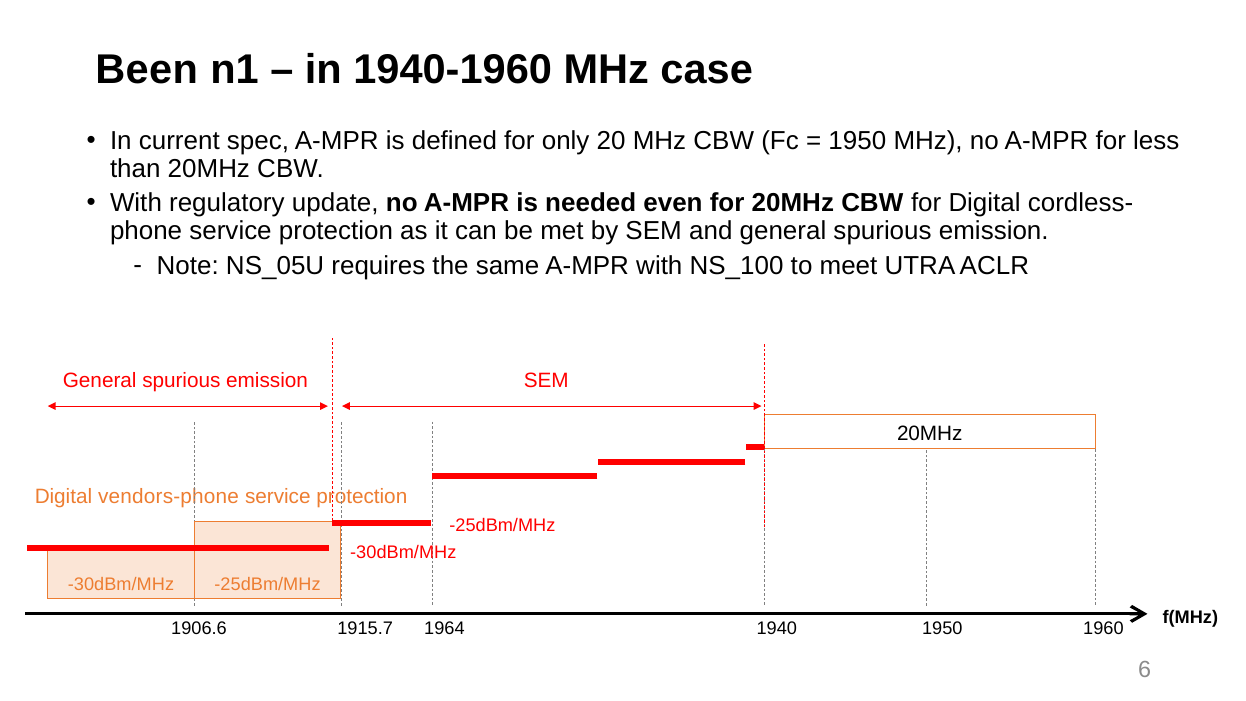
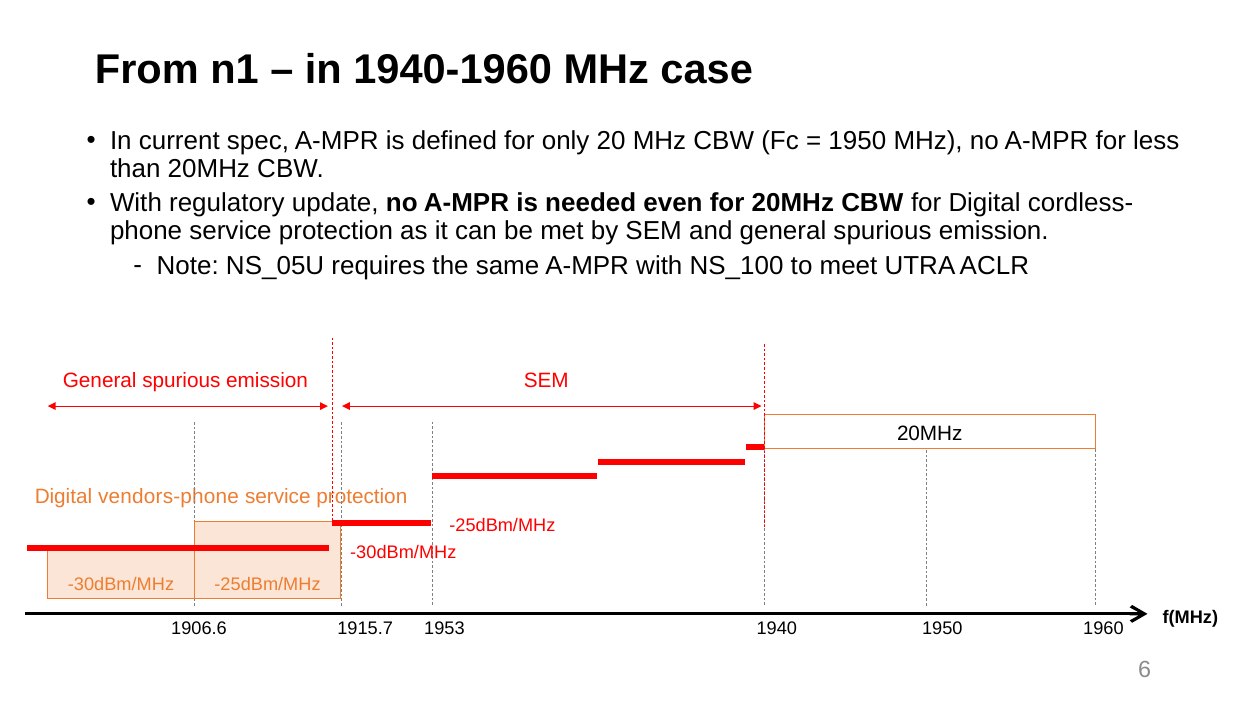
Been: Been -> From (147, 70)
1964: 1964 -> 1953 (444, 628)
